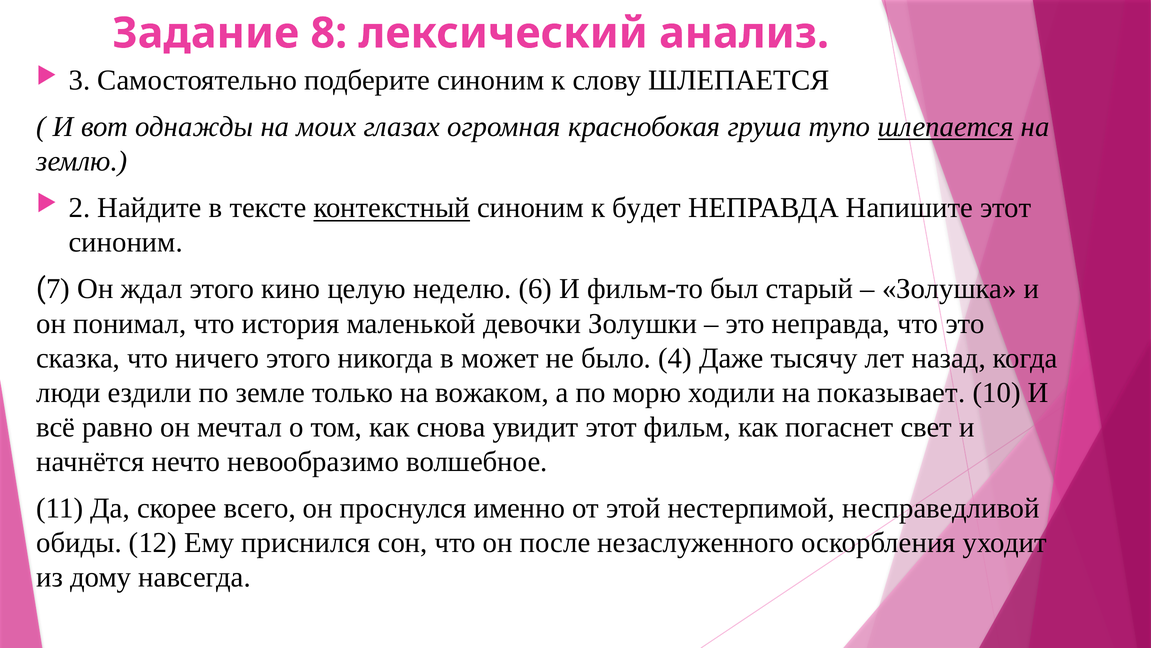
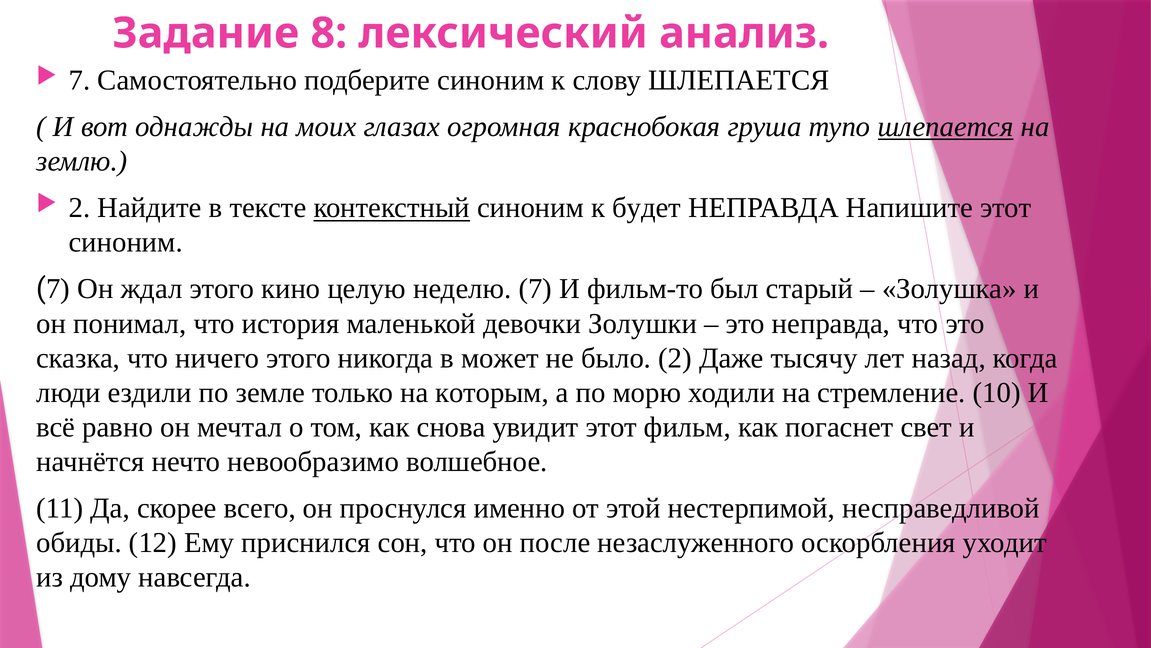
3: 3 -> 7 (79, 80)
неделю 6: 6 -> 7 (535, 289)
было 4: 4 -> 2 (675, 358)
вожаком: вожаком -> которым (492, 392)
показывает: показывает -> стремление (892, 392)
